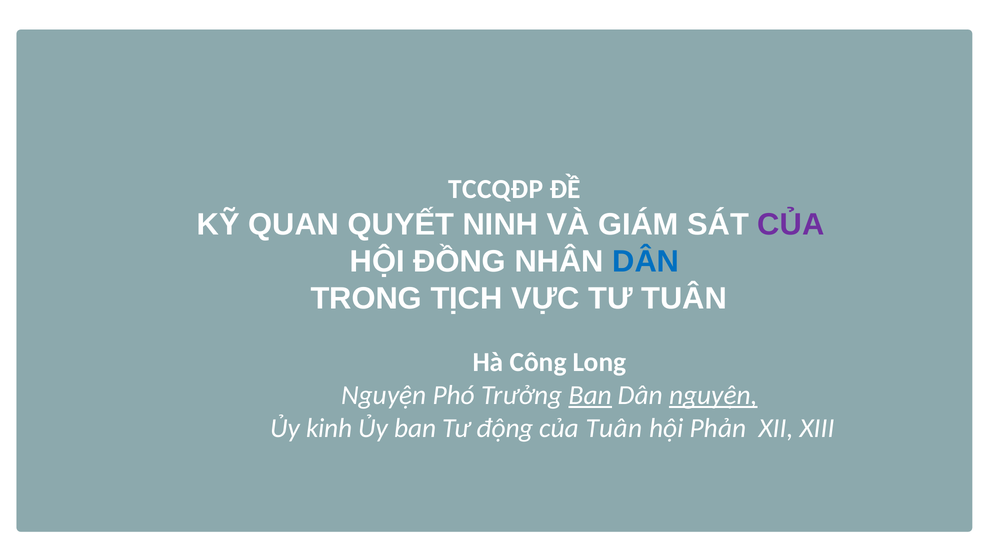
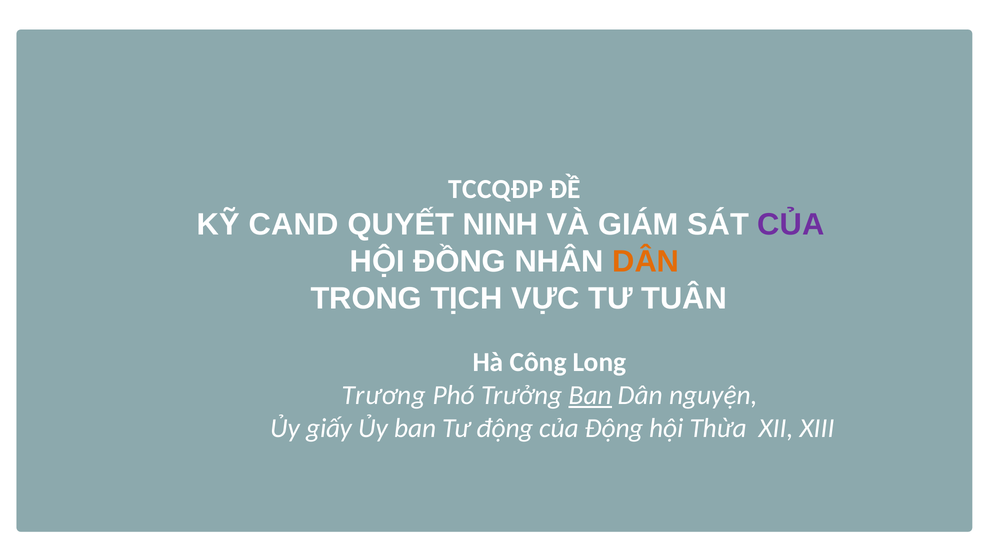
QUAN: QUAN -> CAND (294, 224)
DÂN colour: blue -> orange (646, 262)
Nguyện: Nguyện -> Trương (384, 395)
nguyện underline: present -> none (713, 395)
kinh: kinh -> giấy (329, 428)
của Tuân: Tuân -> Động (614, 428)
Phản: Phản -> Thừa (718, 428)
